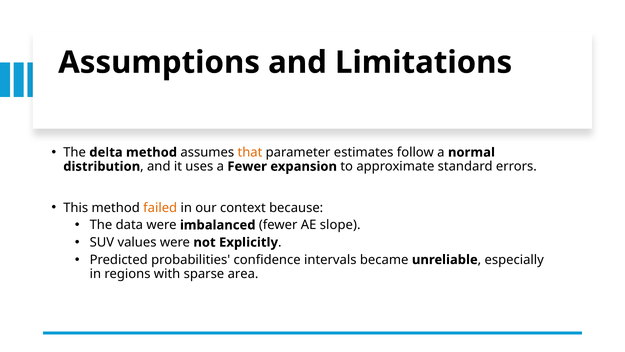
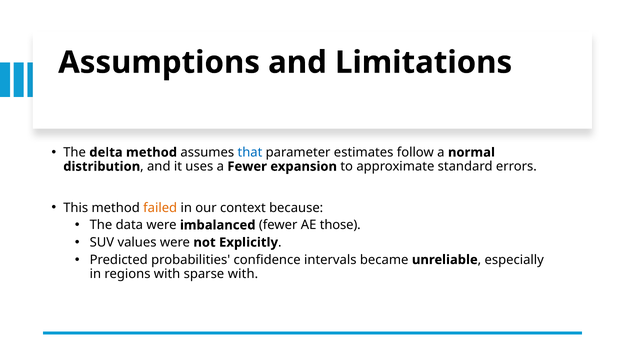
that colour: orange -> blue (250, 152)
slope: slope -> those (340, 225)
sparse area: area -> with (243, 274)
